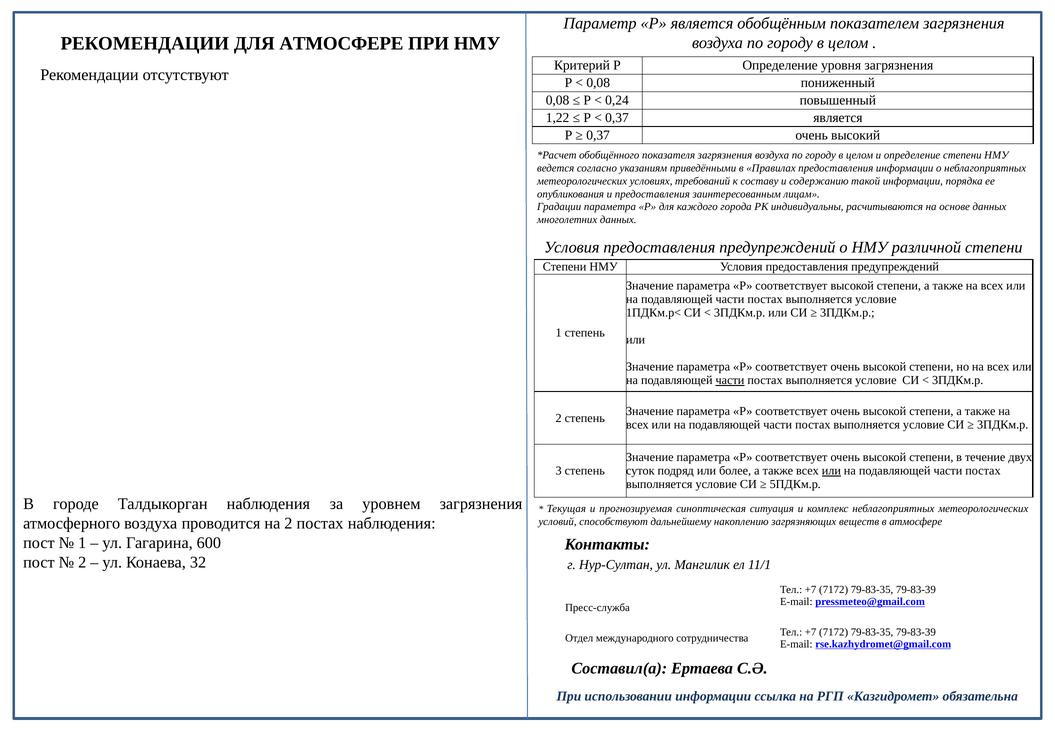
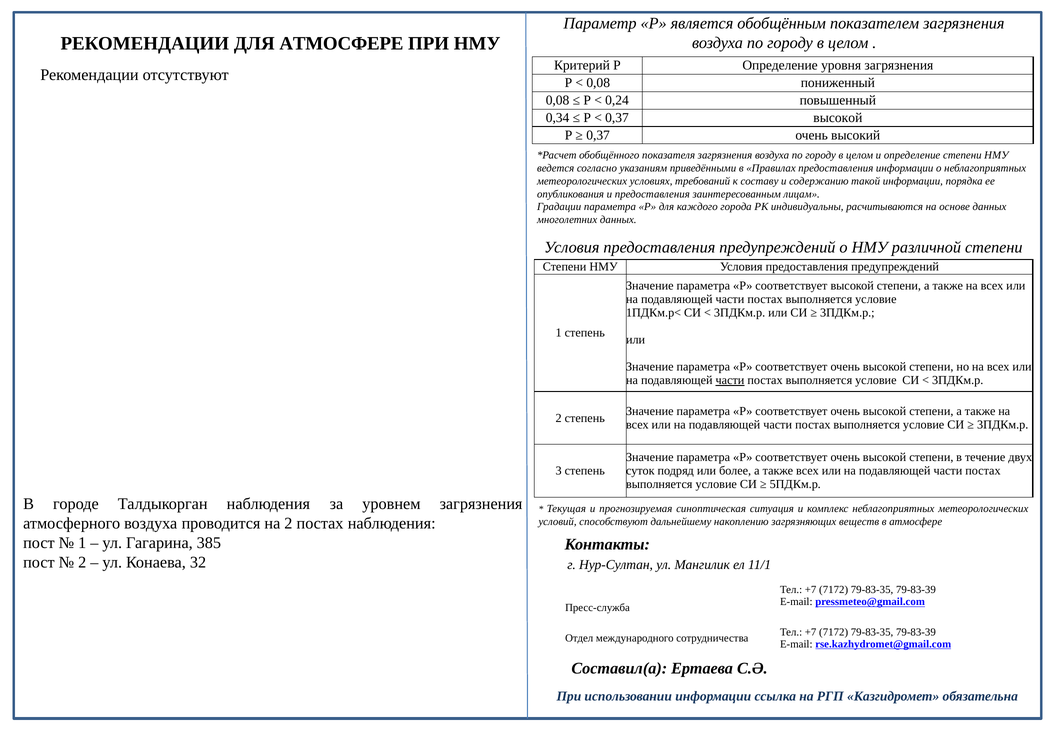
1,22: 1,22 -> 0,34 (558, 118)
0,37 является: является -> высокой (838, 118)
или underline: present -> none (831, 470)
600: 600 -> 385 (209, 543)
